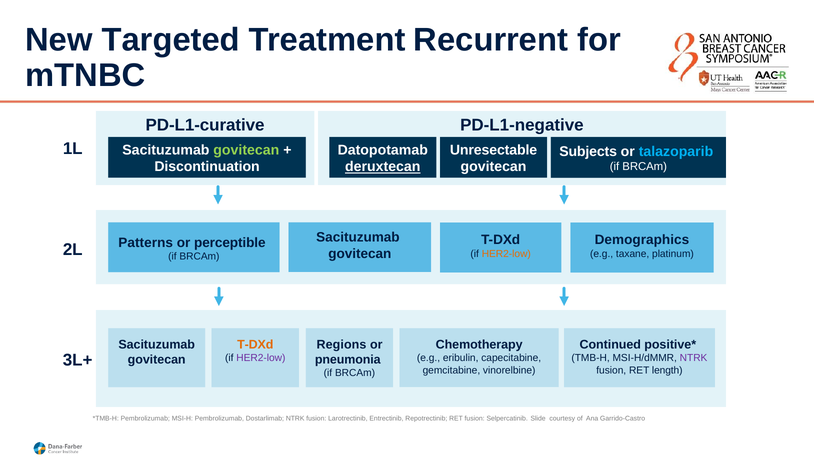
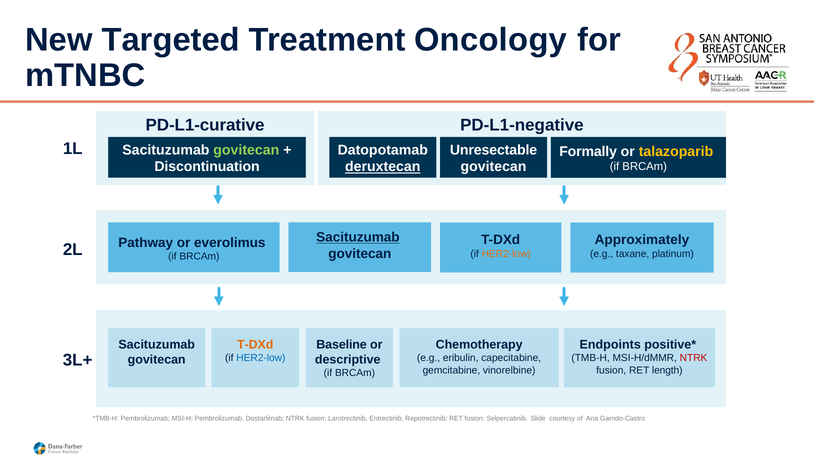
Recurrent: Recurrent -> Oncology (491, 40)
Subjects: Subjects -> Formally (588, 152)
talazoparib colour: light blue -> yellow (676, 152)
Sacituzumab underline: none -> present (358, 237)
Demographics: Demographics -> Approximately (642, 240)
Patterns: Patterns -> Pathway (146, 243)
perceptible: perceptible -> everolimus (230, 243)
Regions: Regions -> Baseline (342, 345)
Continued: Continued -> Endpoints (610, 345)
HER2-low colour: purple -> blue (261, 358)
NTRK colour: purple -> red (694, 358)
pneumonia: pneumonia -> descriptive (348, 359)
